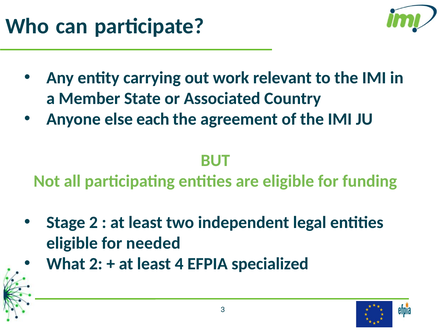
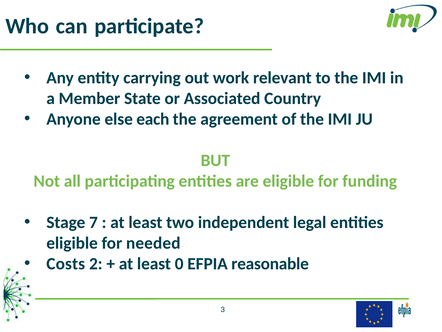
Stage 2: 2 -> 7 (93, 222)
What: What -> Costs (66, 264)
4: 4 -> 0 (179, 264)
specialized: specialized -> reasonable (270, 264)
